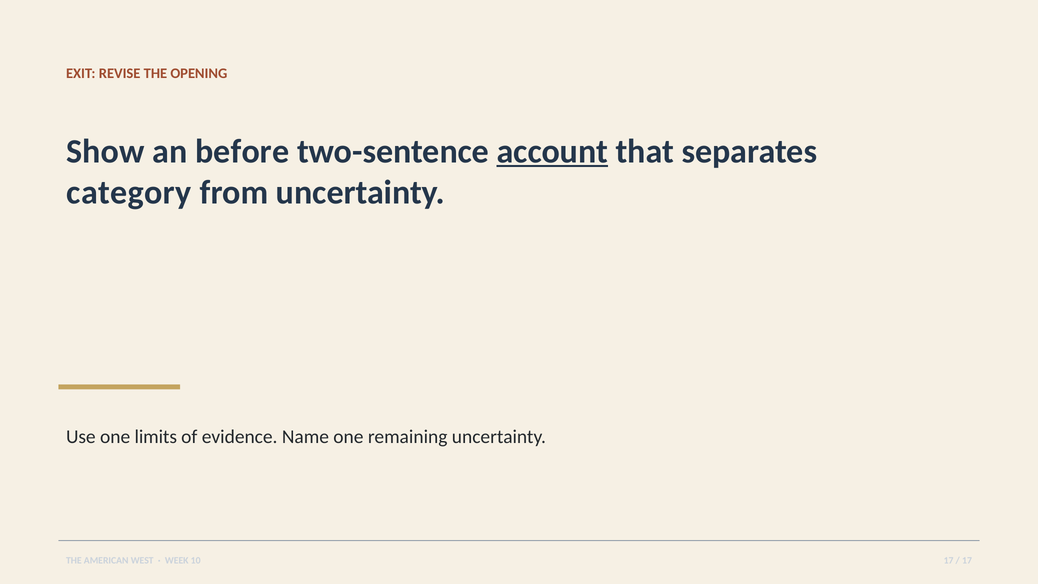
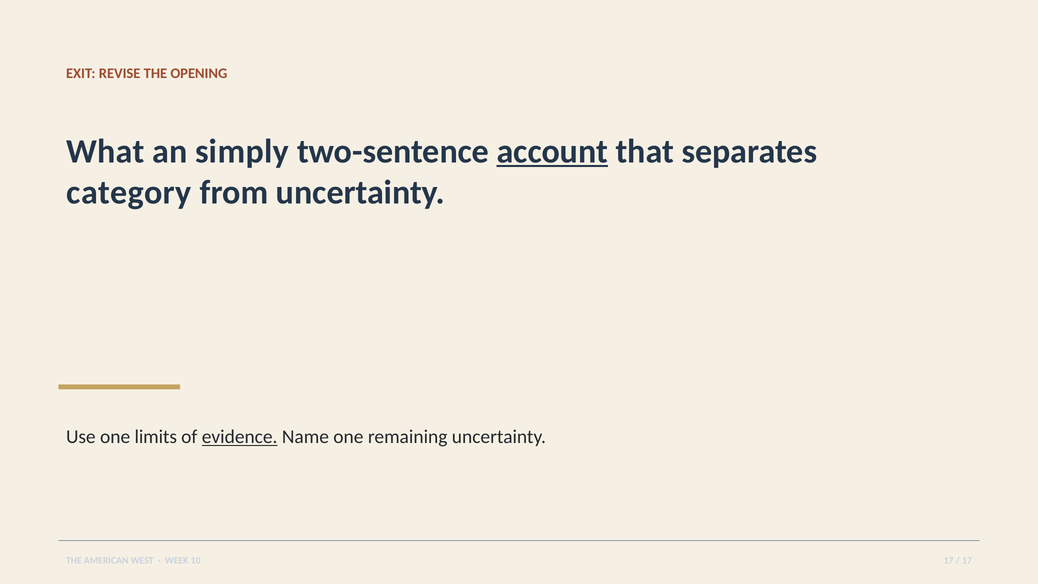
Show: Show -> What (105, 152)
before: before -> simply (242, 152)
evidence underline: none -> present (240, 437)
